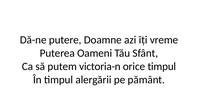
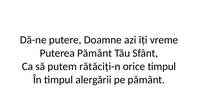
Puterea Oameni: Oameni -> Pământ (95, 53)
victoria-n: victoria-n -> rătăciți-n (100, 66)
